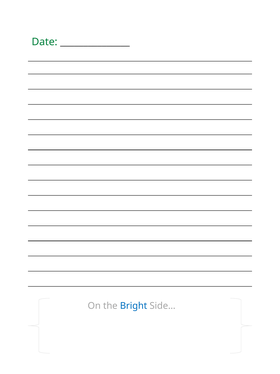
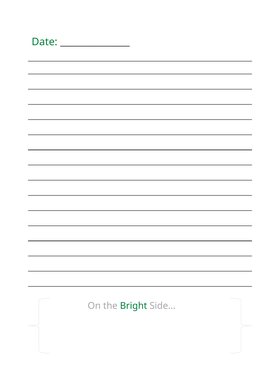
Bright colour: blue -> green (134, 305)
